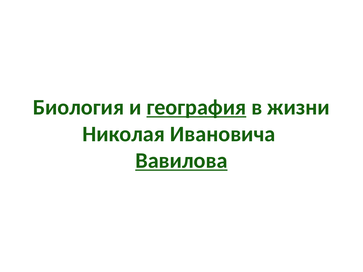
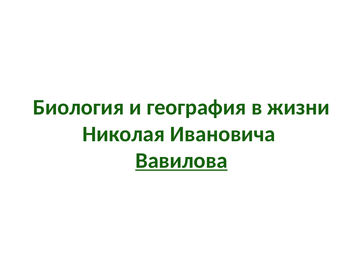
география underline: present -> none (196, 107)
